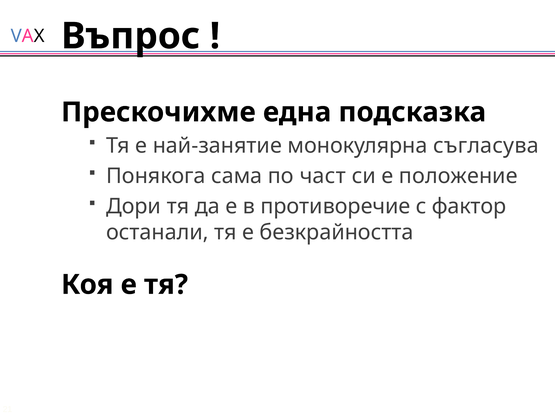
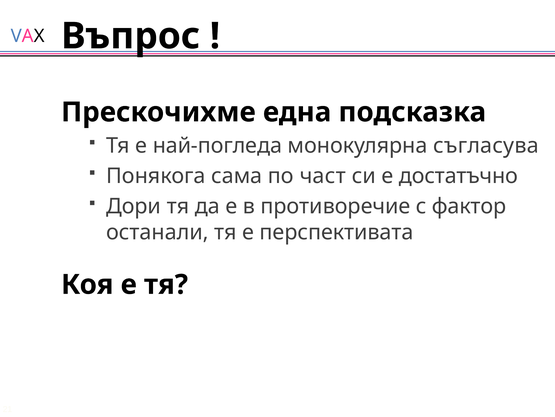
най-занятие: най-занятие -> най-погледа (217, 146)
положение: положение -> достатъчно (458, 176)
безкрайността: безкрайността -> перспективата (337, 232)
